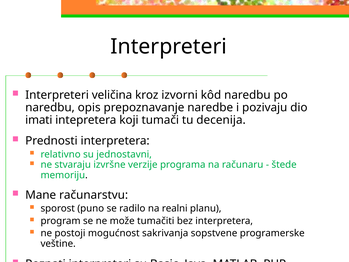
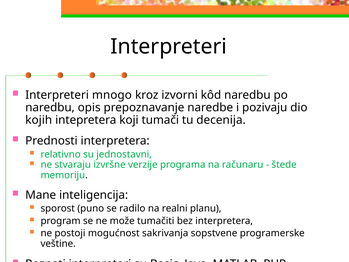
veličina: veličina -> mnogo (112, 95)
imati: imati -> kojih (39, 120)
računarstvu: računarstvu -> inteligencija (94, 195)
